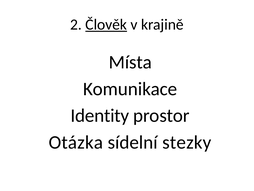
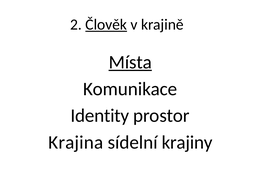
Místa underline: none -> present (130, 62)
Otázka: Otázka -> Krajina (76, 142)
stezky: stezky -> krajiny (187, 142)
